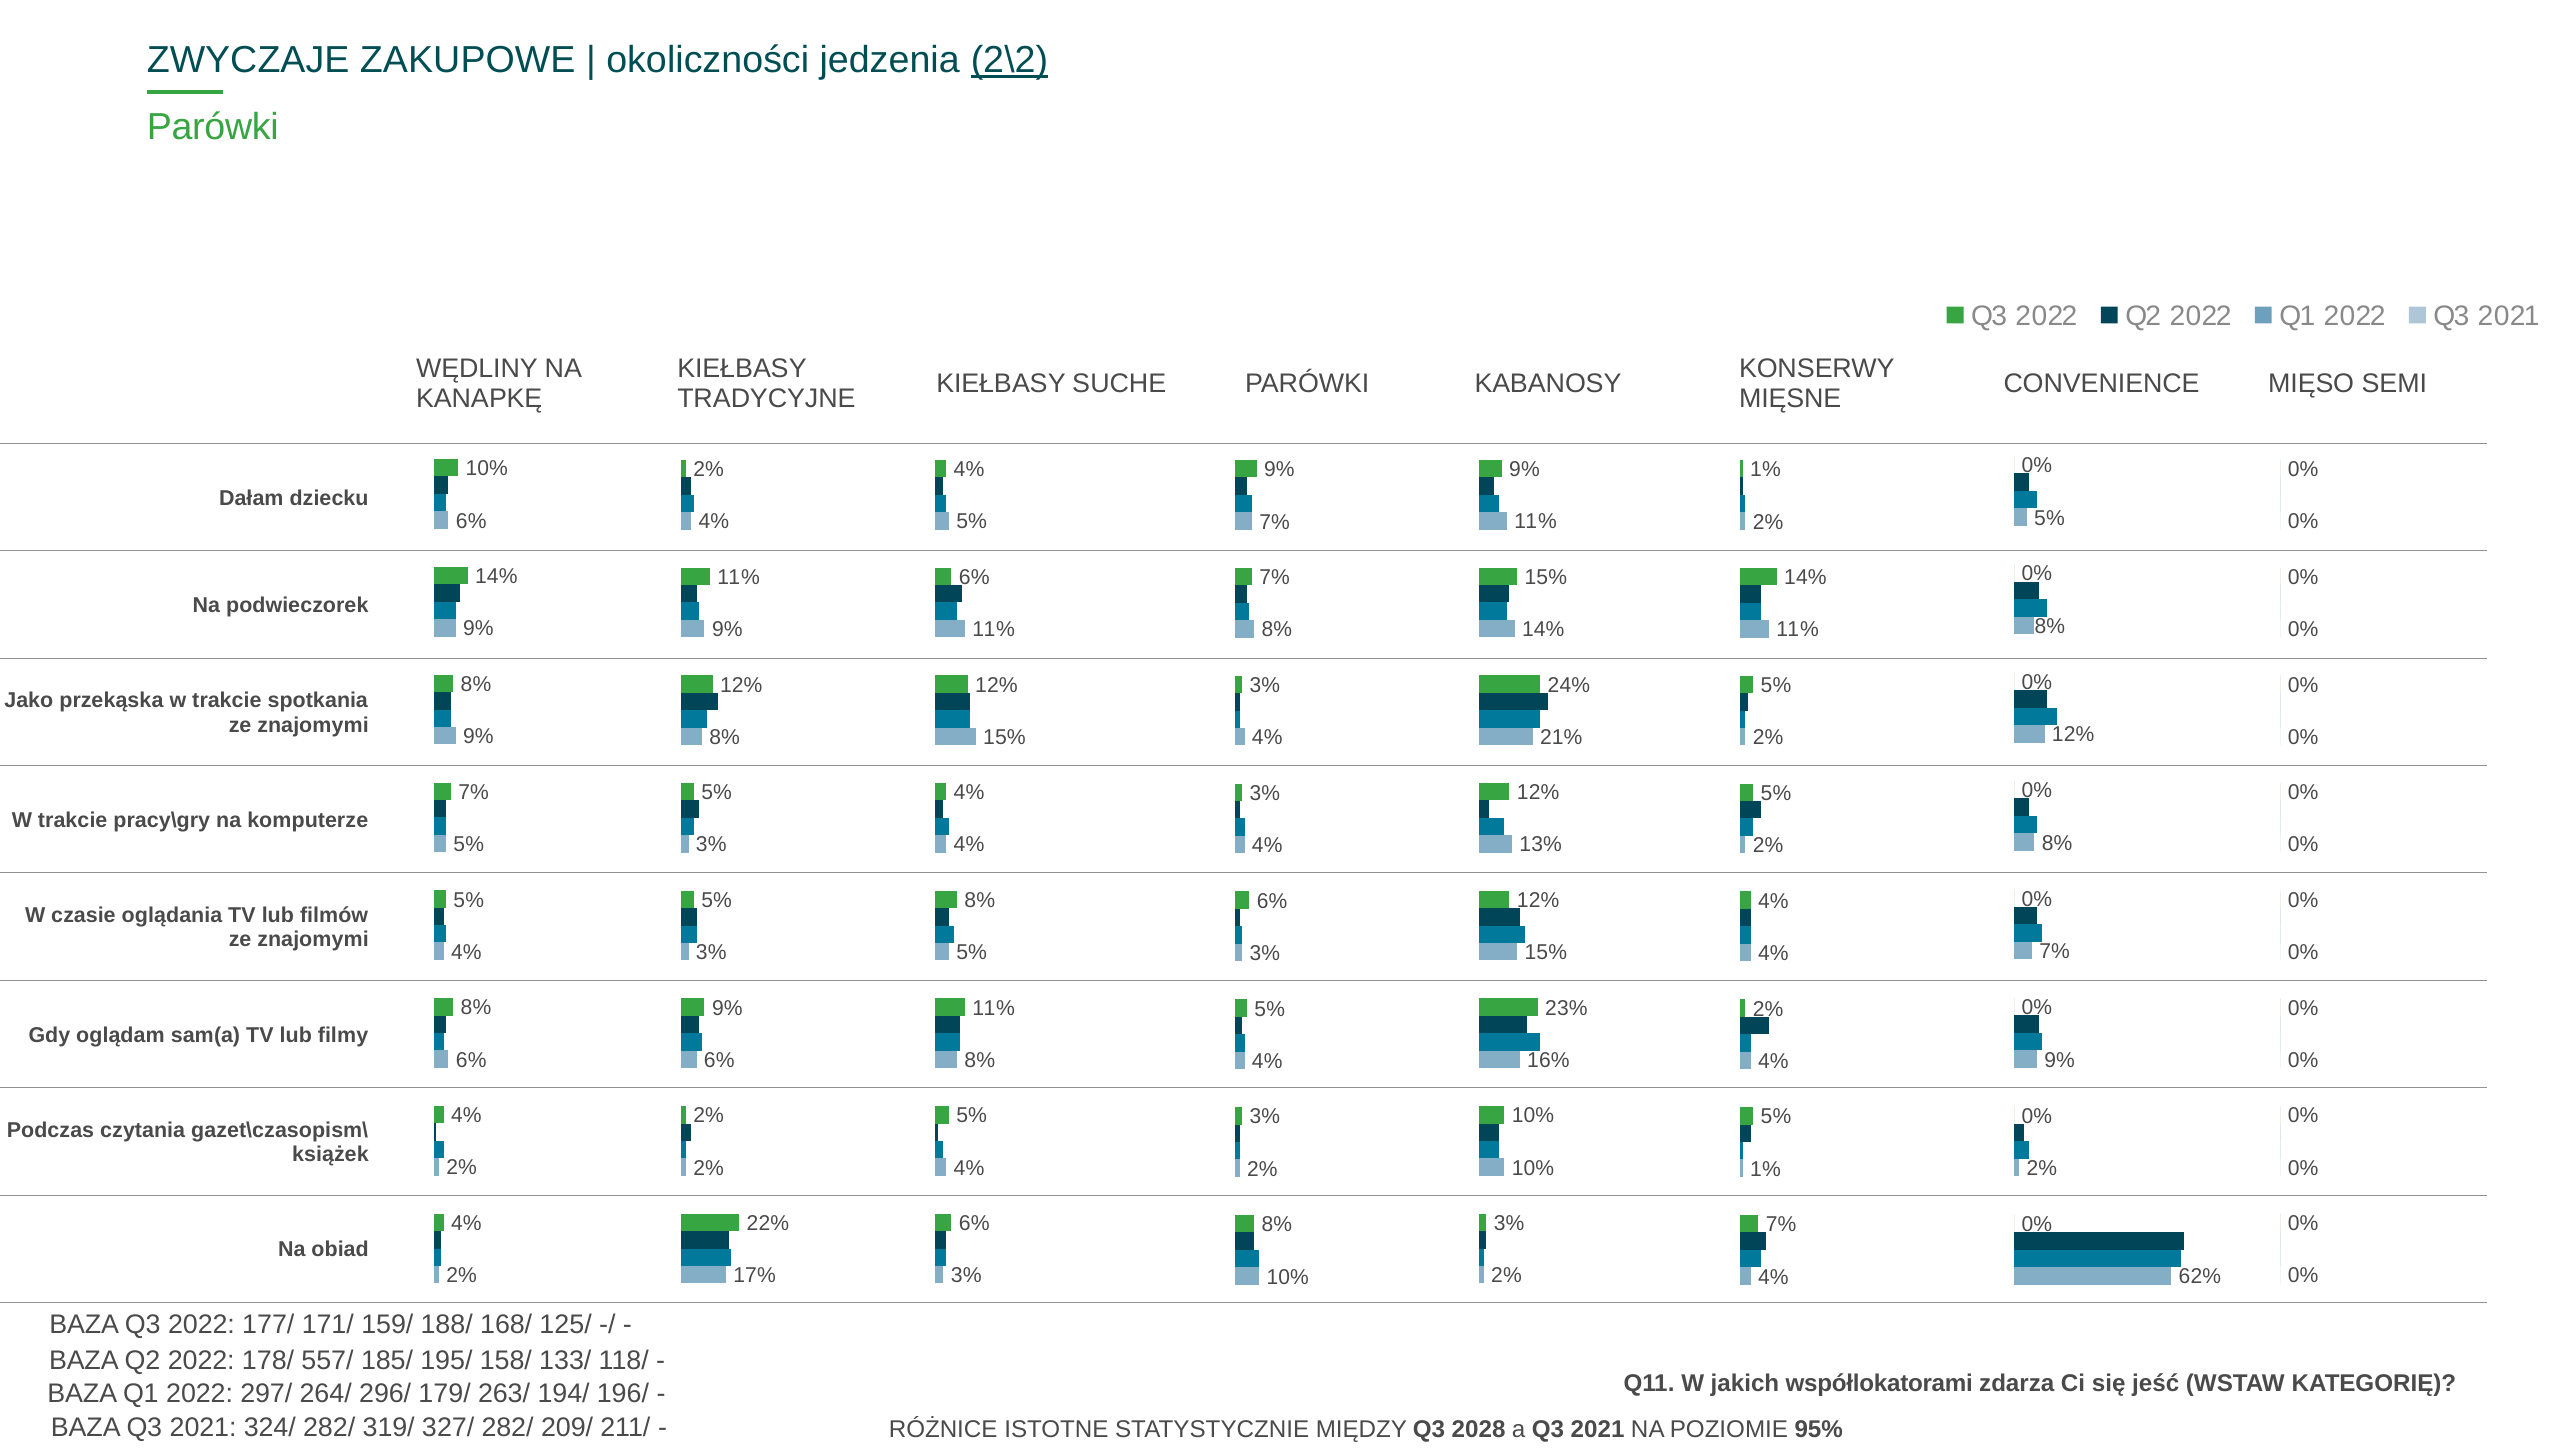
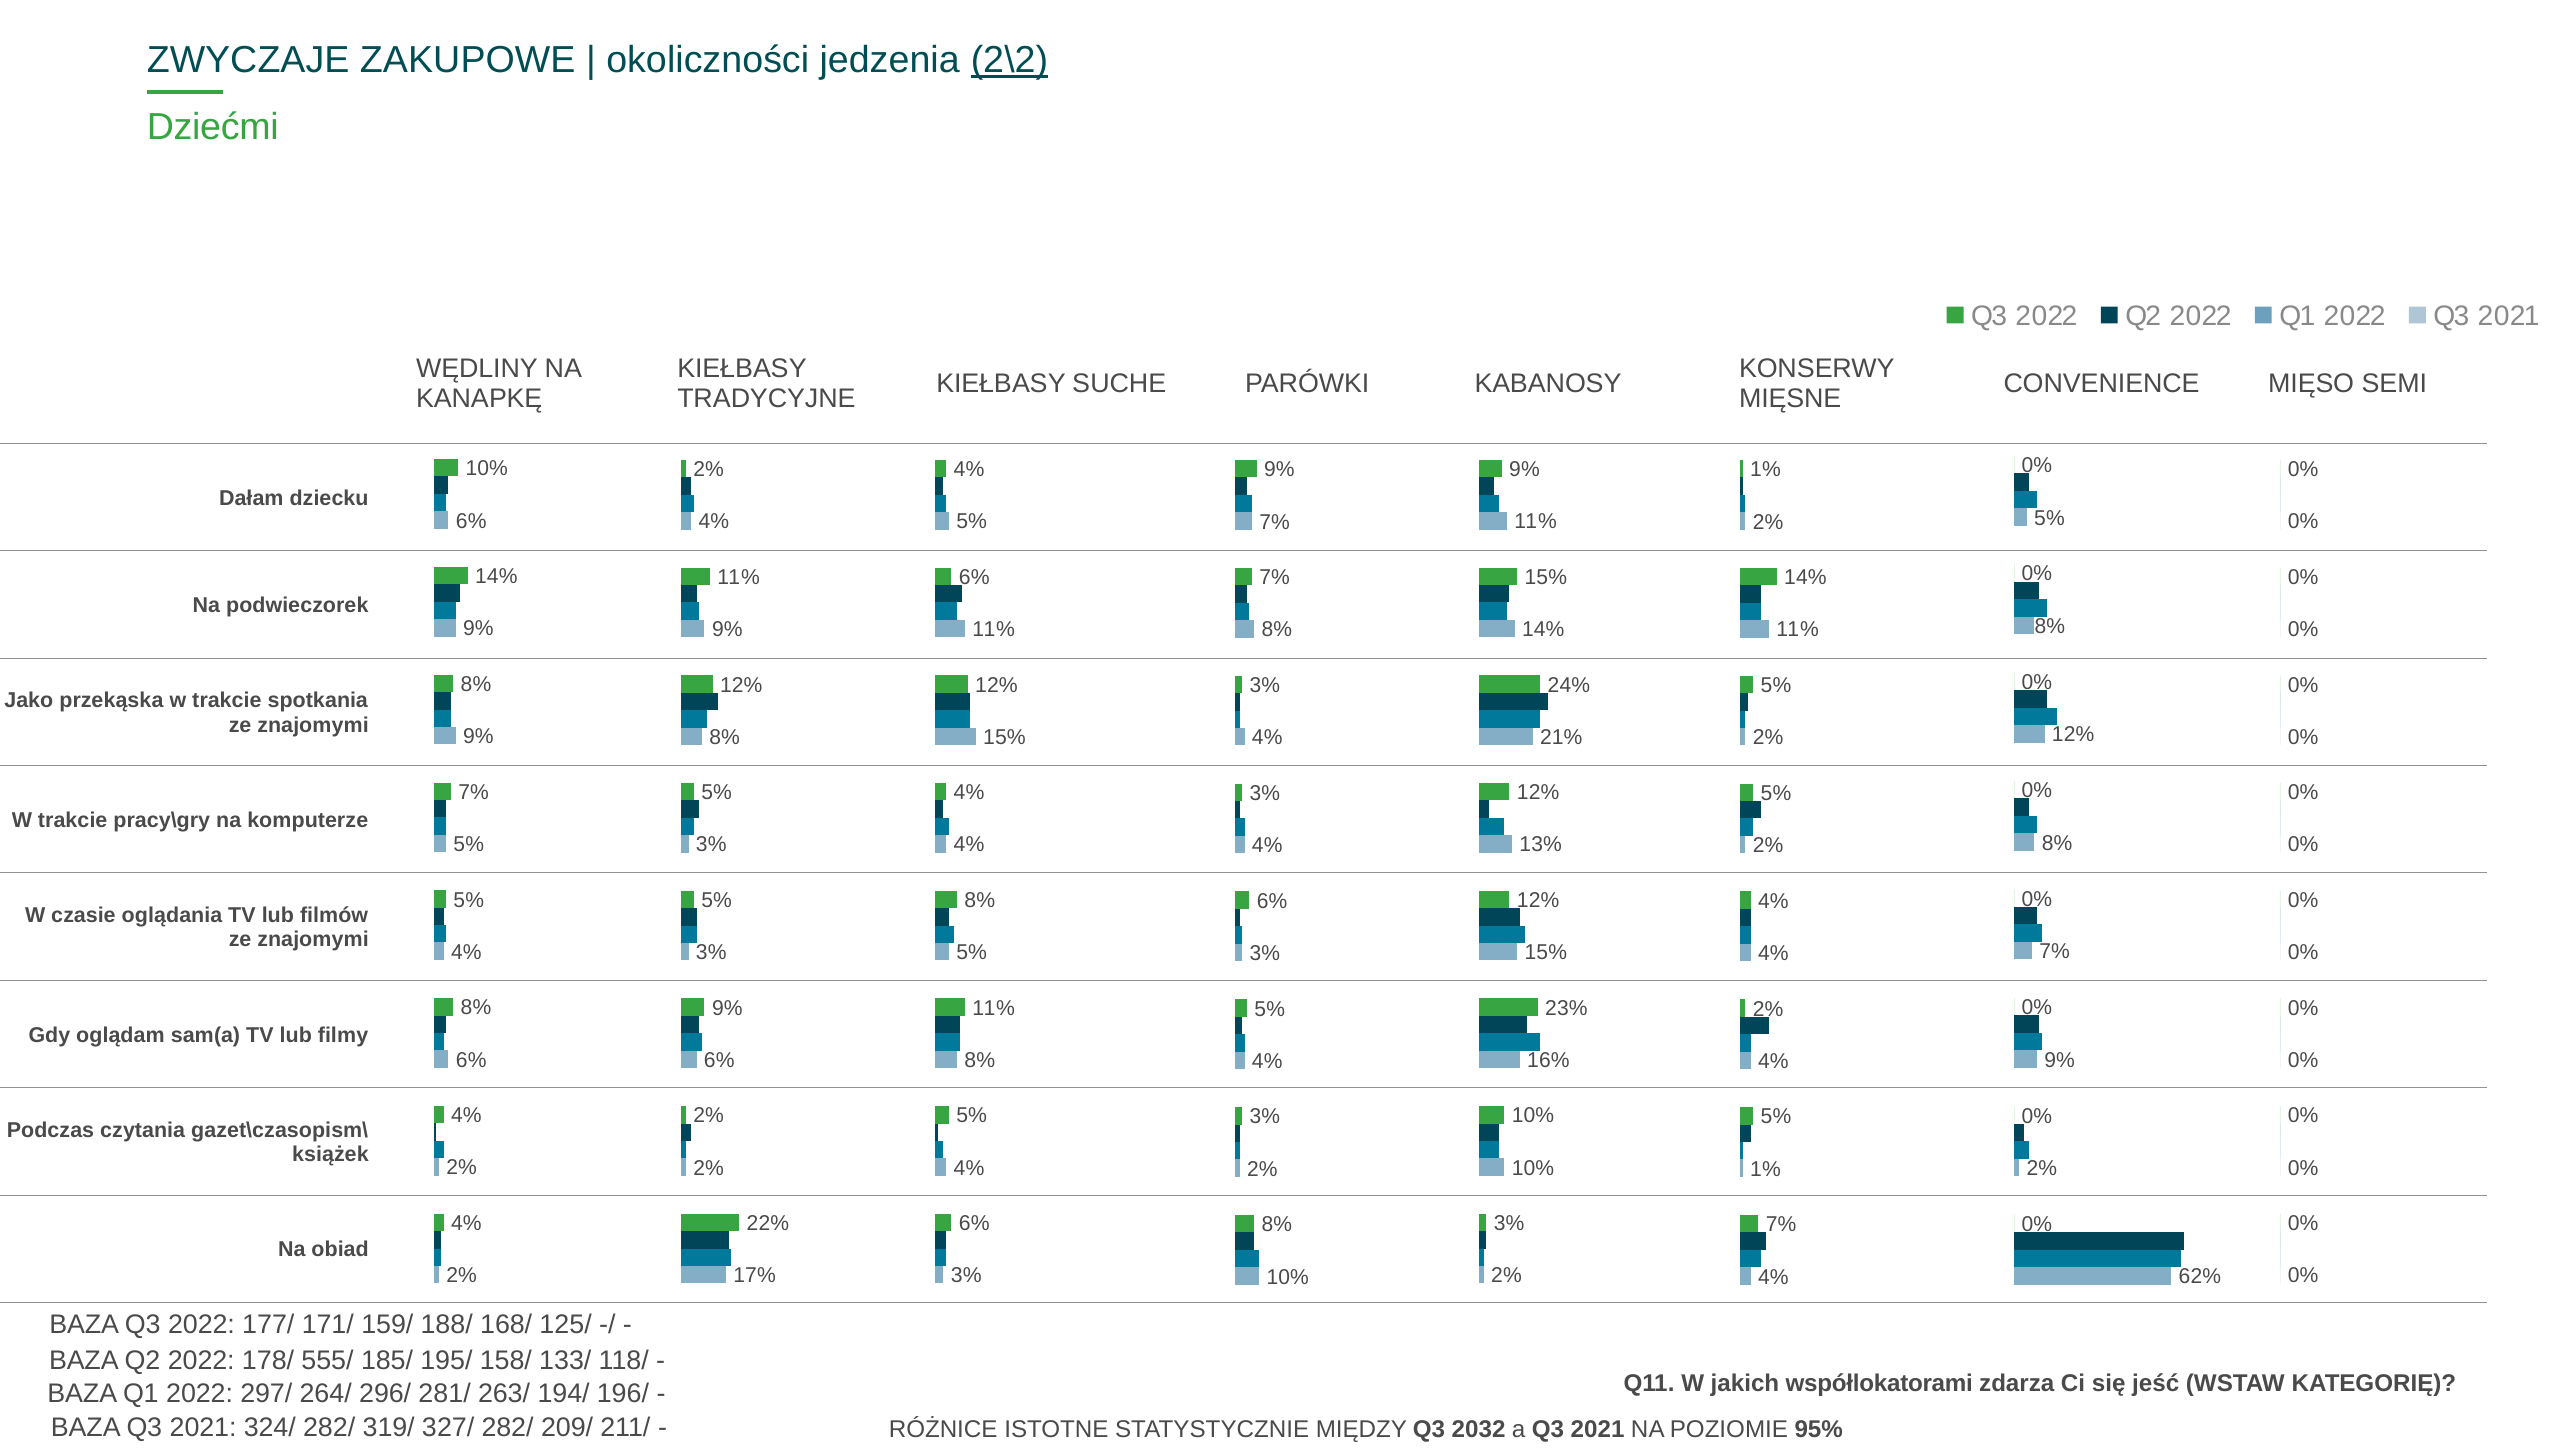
Parówki: Parówki -> Dziećmi (213, 128)
557/: 557/ -> 555/ (327, 1361)
179/: 179/ -> 281/ (445, 1394)
2028: 2028 -> 2032 (1478, 1430)
